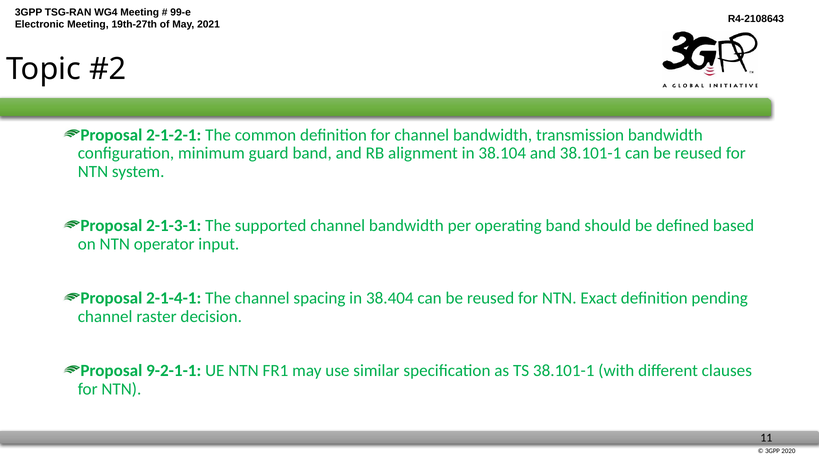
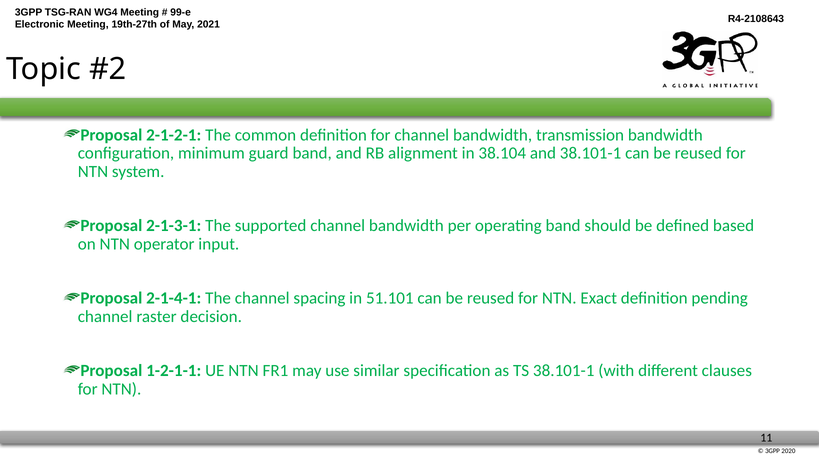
38.404: 38.404 -> 51.101 (390, 298)
9-2-1-1: 9-2-1-1 -> 1-2-1-1 (174, 370)
